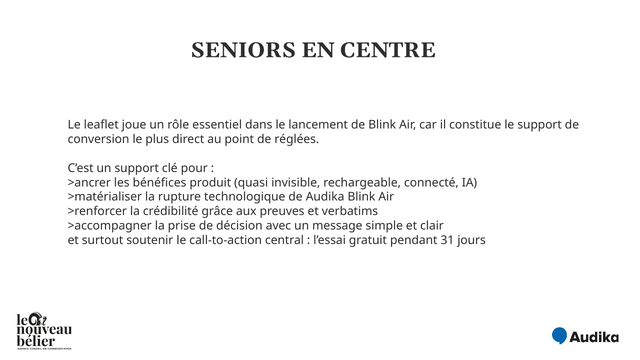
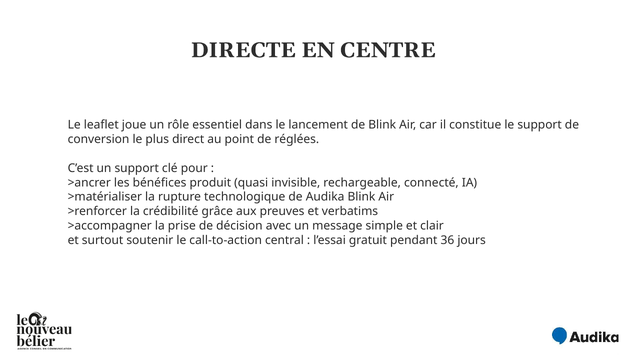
SENIORS: SENIORS -> DIRECTE (243, 50)
31: 31 -> 36 (447, 240)
